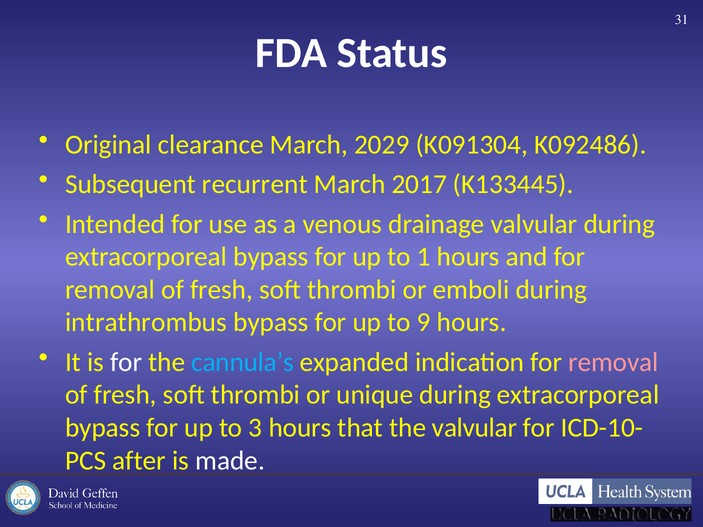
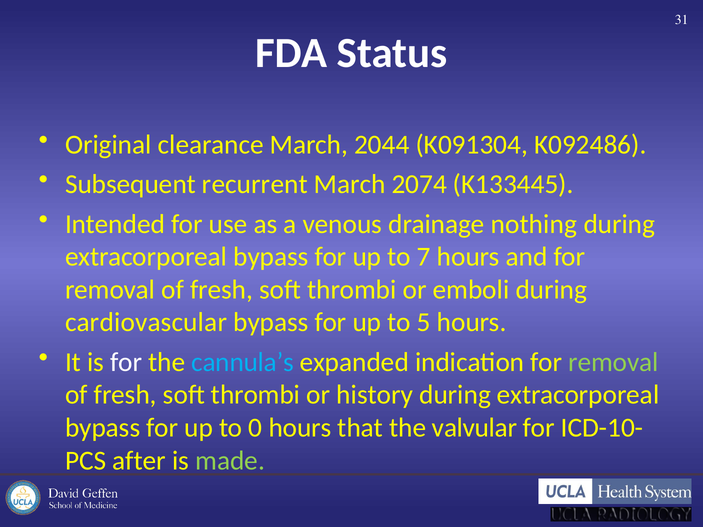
2029: 2029 -> 2044 (382, 145)
2017: 2017 -> 2074 (419, 184)
drainage valvular: valvular -> nothing (534, 224)
1: 1 -> 7 (424, 257)
intrathrombus: intrathrombus -> cardiovascular (146, 323)
9: 9 -> 5 (424, 323)
removal colour: pink -> light green (613, 362)
unique: unique -> history (375, 395)
3: 3 -> 0 (255, 428)
made colour: white -> light green (230, 461)
